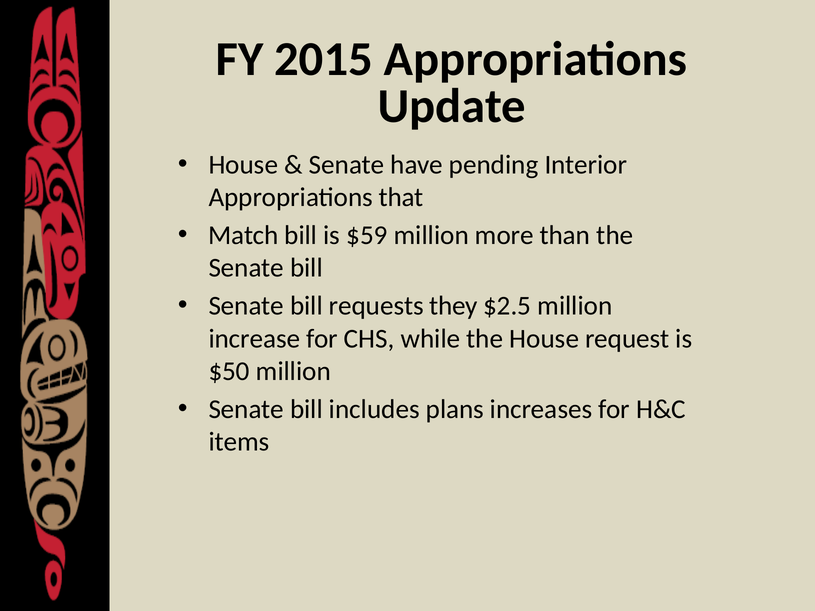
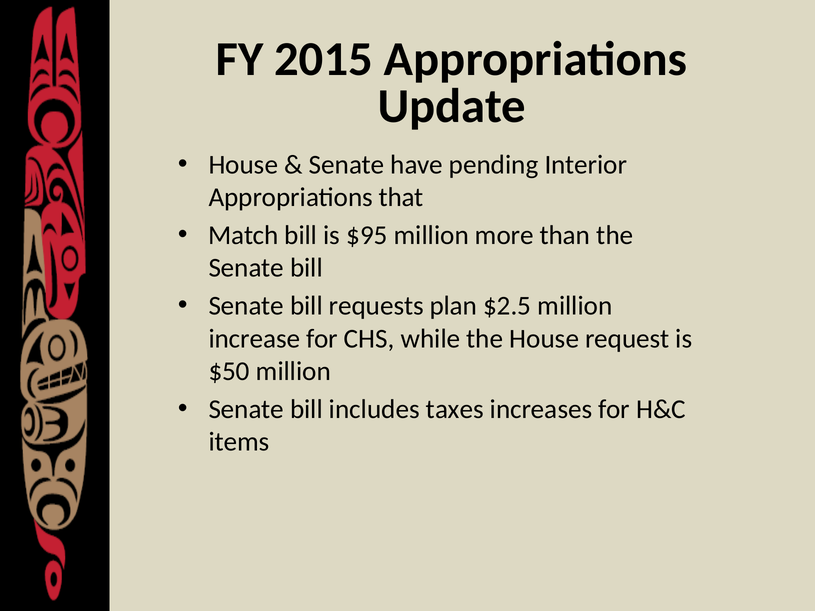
$59: $59 -> $95 (367, 236)
they: they -> plan (453, 306)
plans: plans -> taxes (455, 409)
